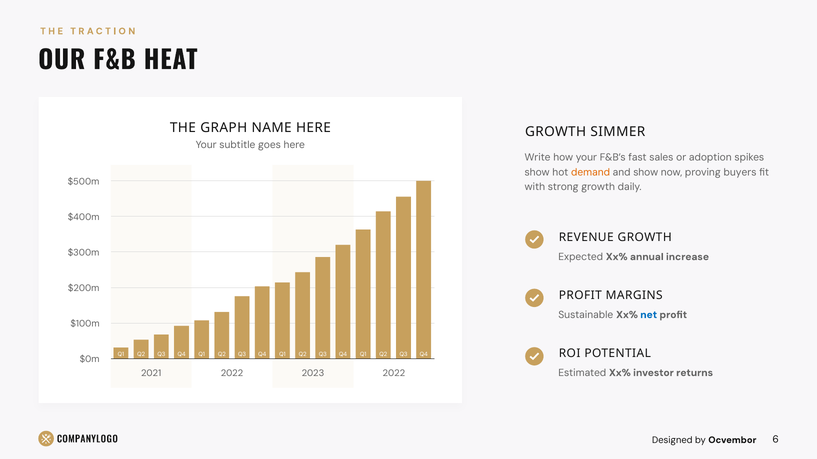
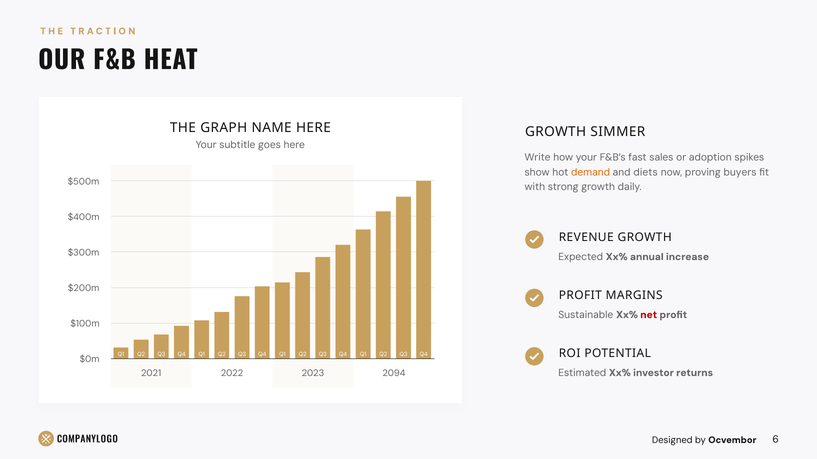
and show: show -> diets (646, 172)
net colour: blue -> red (649, 315)
2023 2022: 2022 -> 2094 (394, 373)
